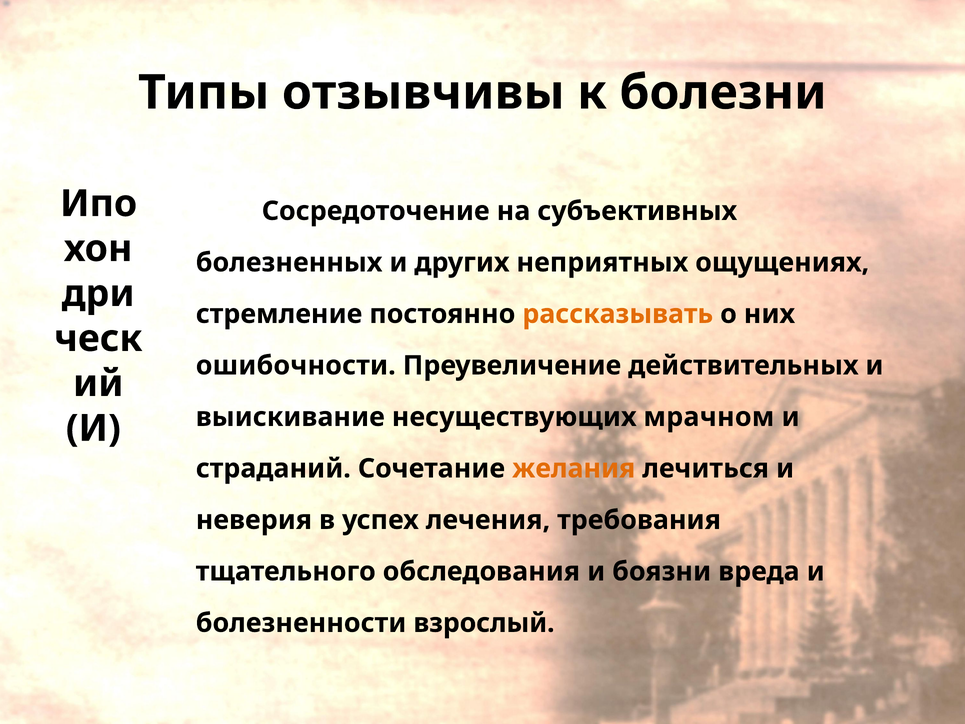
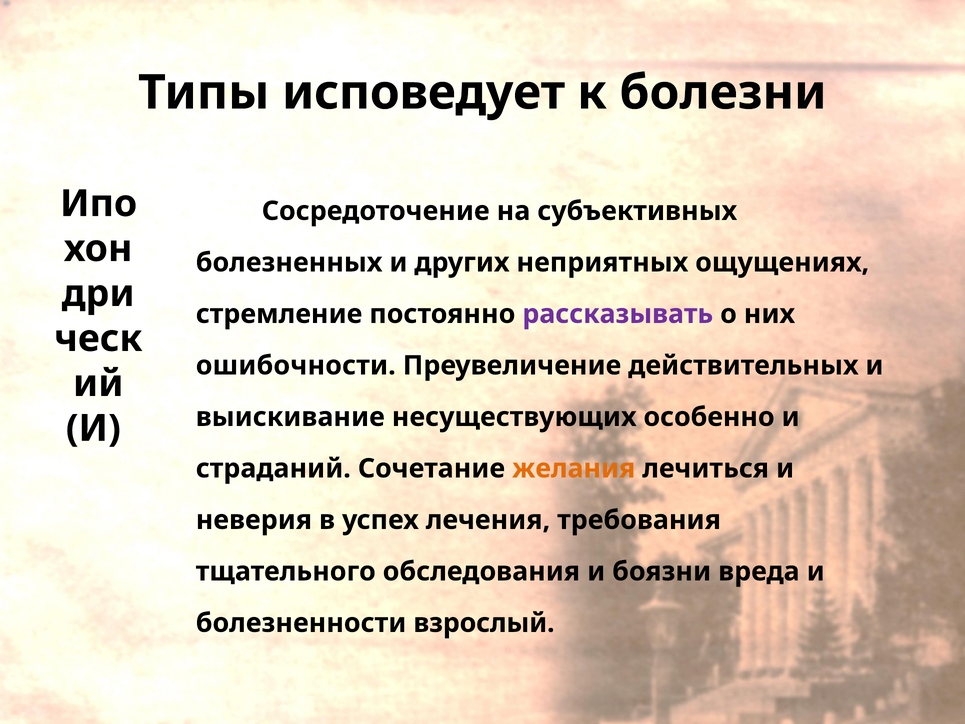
отзывчивы: отзывчивы -> исповедует (424, 93)
рассказывать colour: orange -> purple (618, 314)
мрачном: мрачном -> особенно (709, 417)
